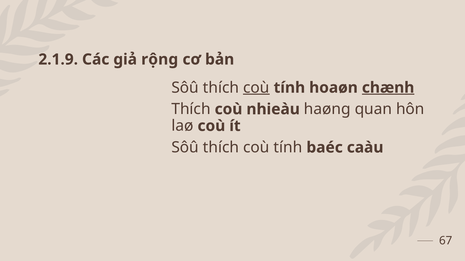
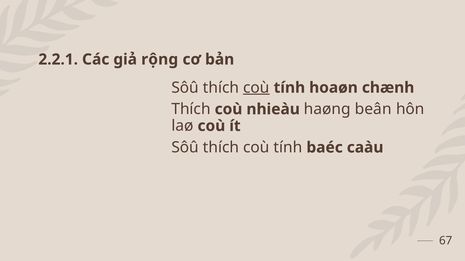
2.1.9: 2.1.9 -> 2.2.1 (58, 60)
chænh underline: present -> none (388, 88)
quan: quan -> beân (373, 109)
